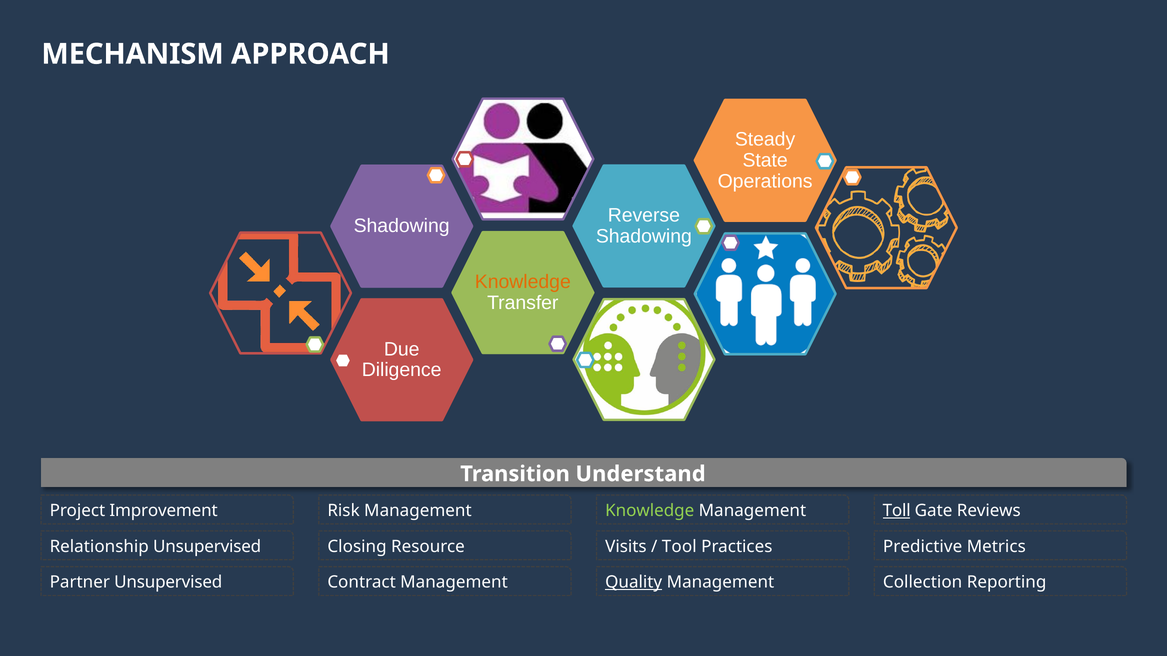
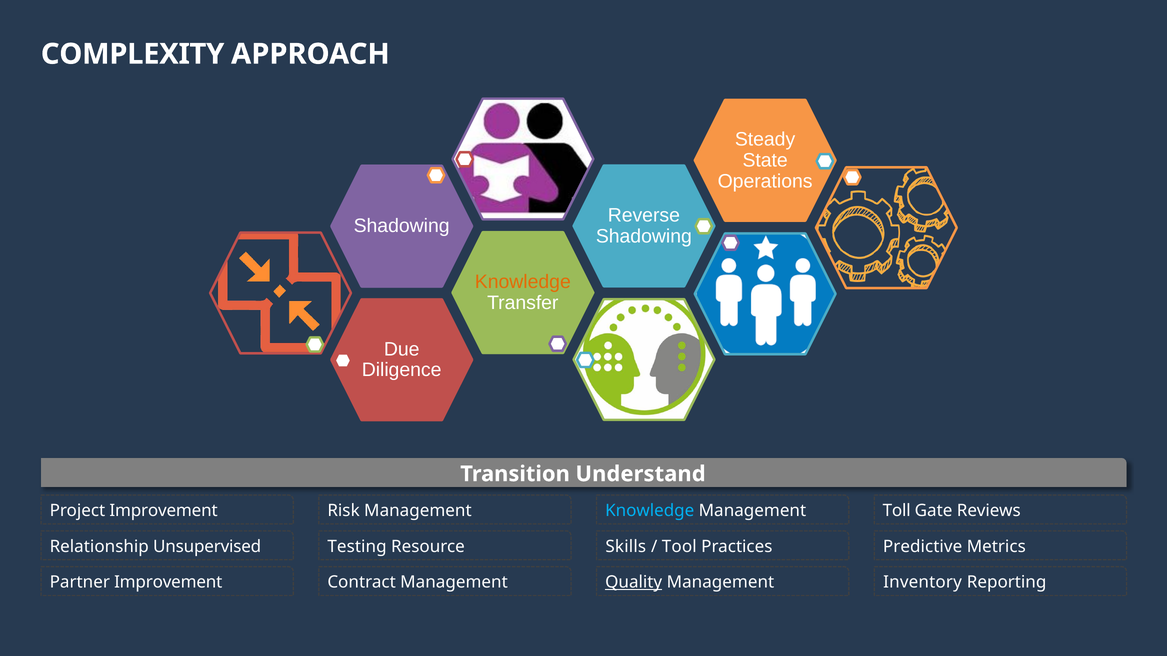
MECHANISM: MECHANISM -> COMPLEXITY (133, 54)
Knowledge colour: light green -> light blue (650, 511)
Toll underline: present -> none (897, 511)
Closing: Closing -> Testing (357, 547)
Visits: Visits -> Skills (626, 547)
Partner Unsupervised: Unsupervised -> Improvement (168, 583)
Collection: Collection -> Inventory (923, 583)
